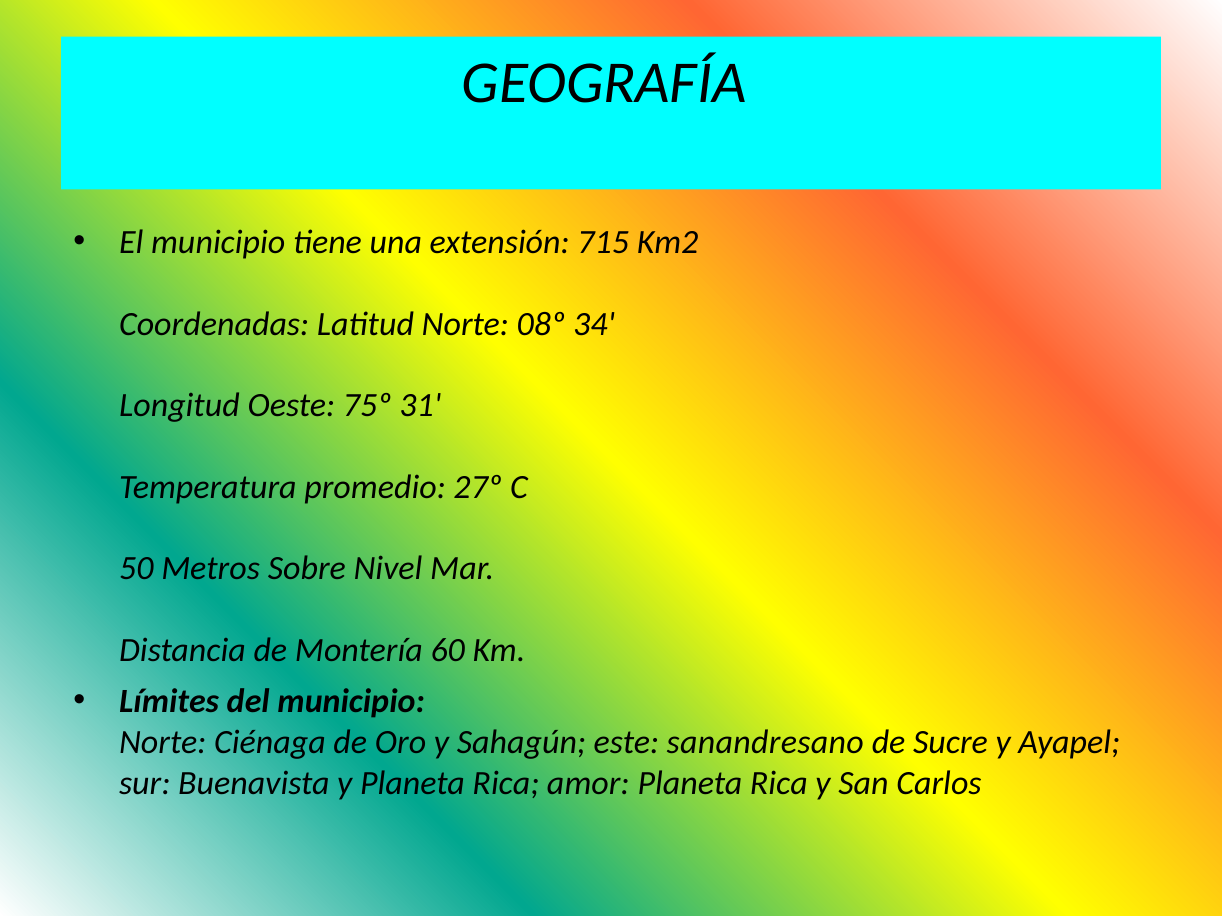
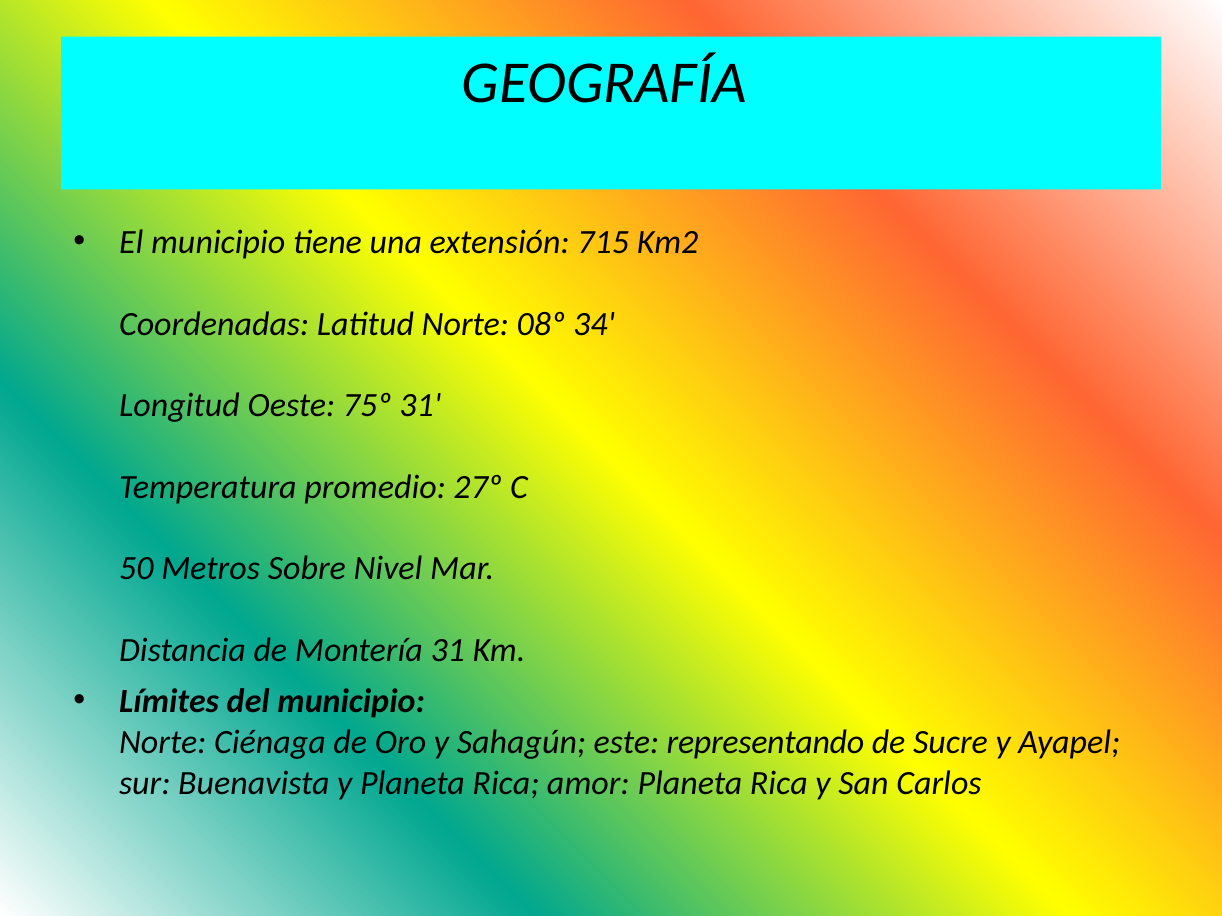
Montería 60: 60 -> 31 (448, 650)
sanandresano: sanandresano -> representando (766, 743)
